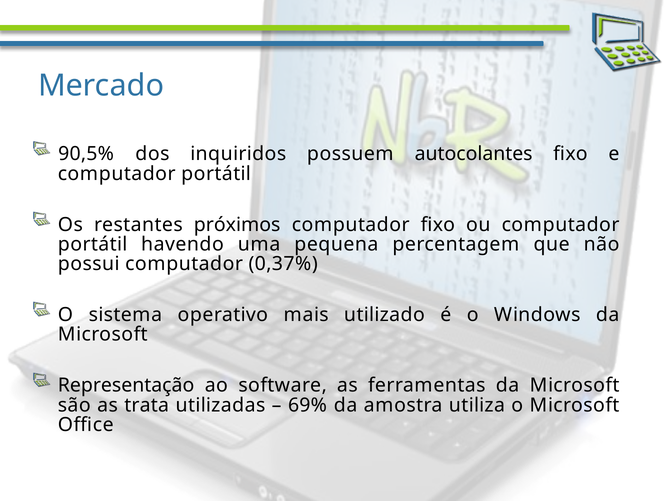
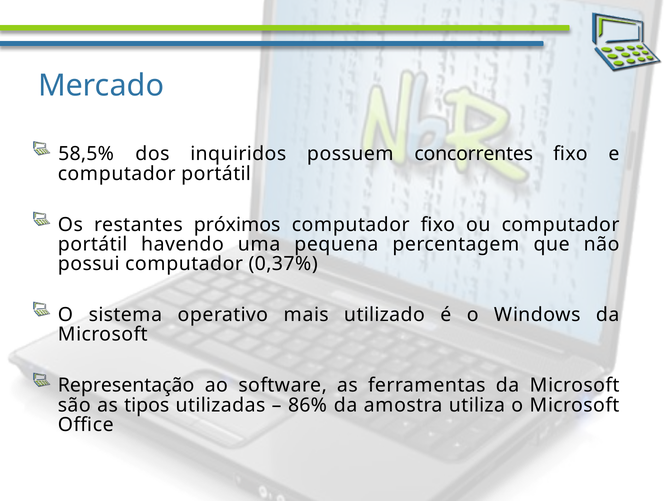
90,5%: 90,5% -> 58,5% (86, 154)
autocolantes: autocolantes -> concorrentes (474, 154)
trata: trata -> tipos (147, 405)
69%: 69% -> 86% (307, 405)
